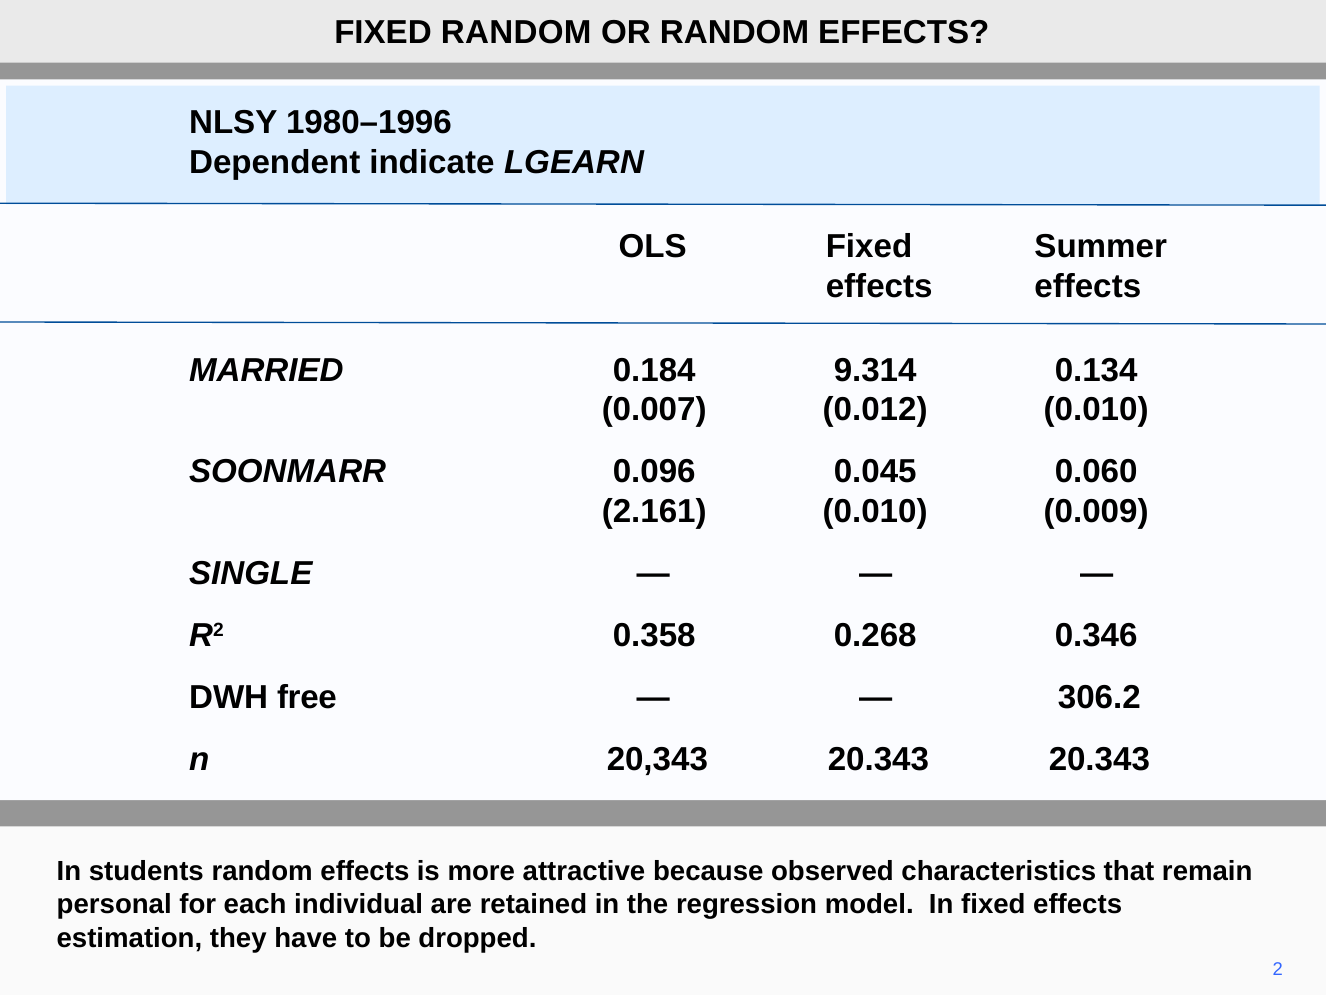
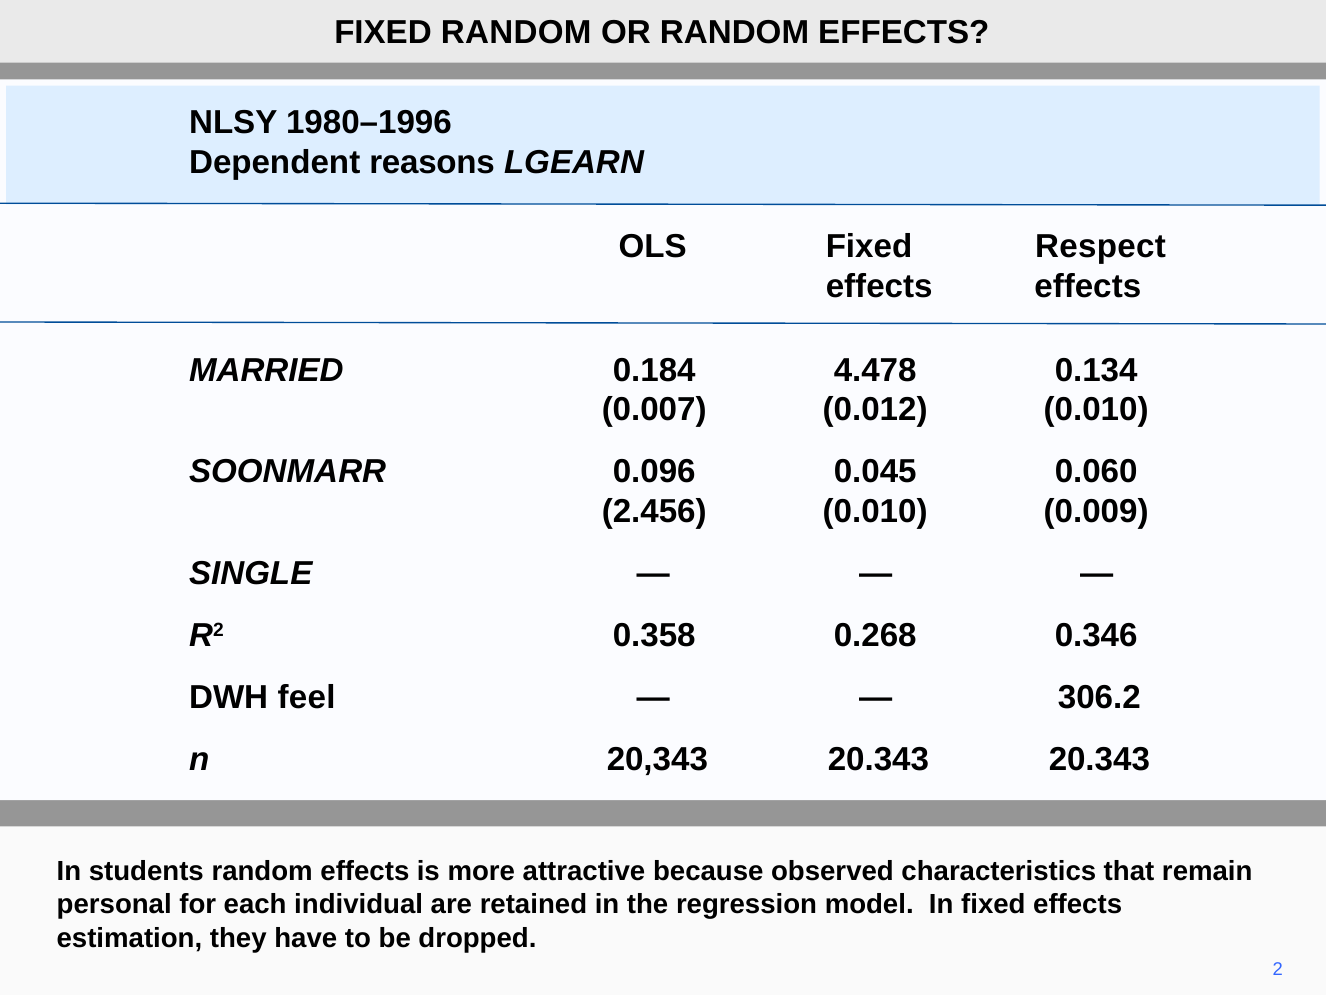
indicate: indicate -> reasons (432, 162)
Summer: Summer -> Respect (1101, 246)
9.314: 9.314 -> 4.478 (875, 370)
2.161: 2.161 -> 2.456 (654, 511)
free: free -> feel (307, 697)
